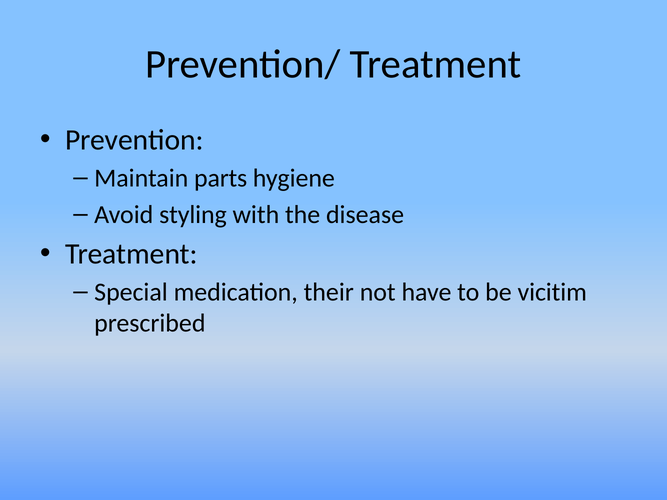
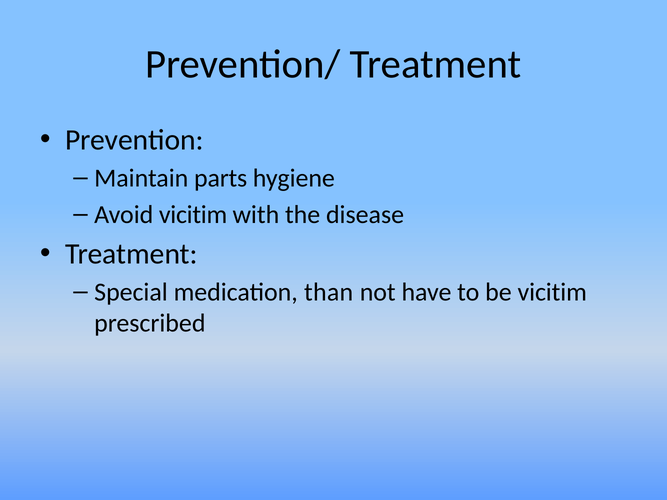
Avoid styling: styling -> vicitim (193, 215)
their: their -> than (329, 292)
